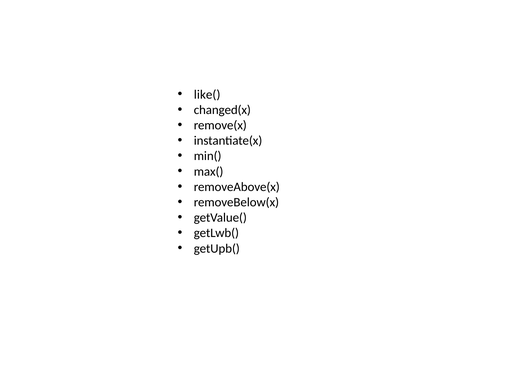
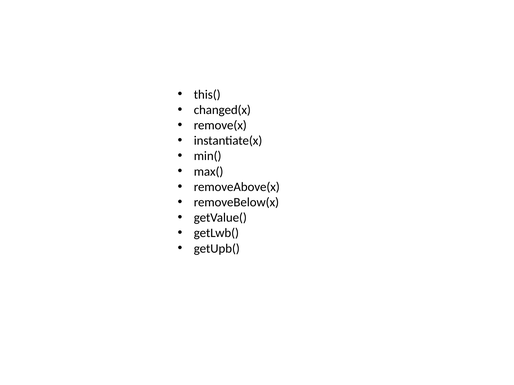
like(: like( -> this( (207, 95)
